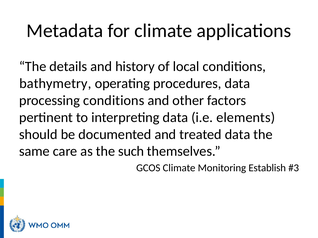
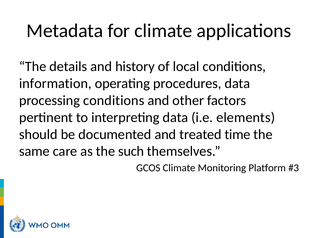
bathymetry: bathymetry -> information (55, 84)
treated data: data -> time (238, 135)
Establish: Establish -> Platform (267, 168)
